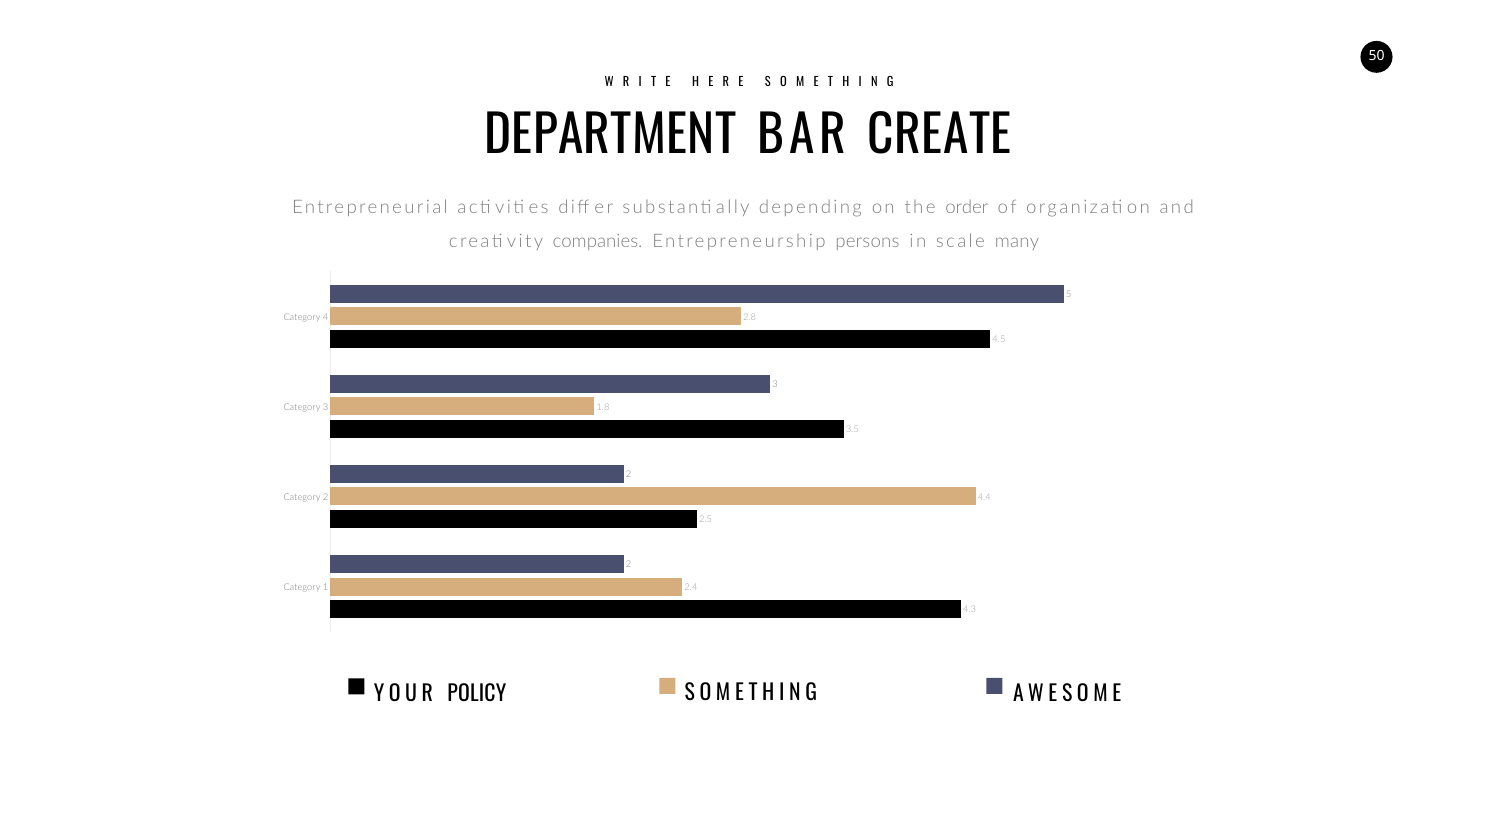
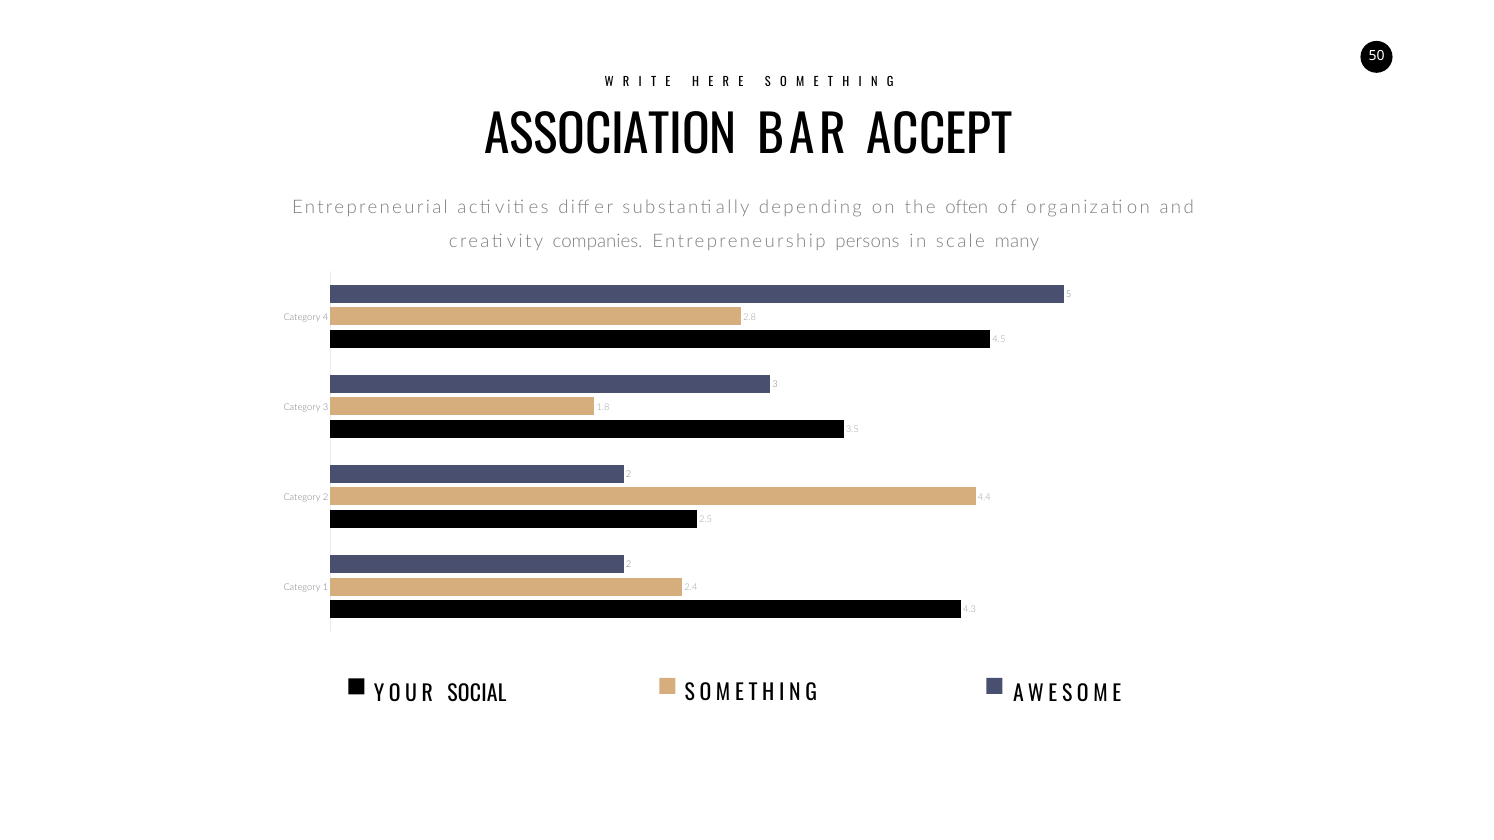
DEPARTMENT: DEPARTMENT -> ASSOCIATION (611, 137)
CREATE: CREATE -> ACCEPT (940, 137)
order: order -> often (967, 208)
POLICY: POLICY -> SOCIAL (477, 695)
